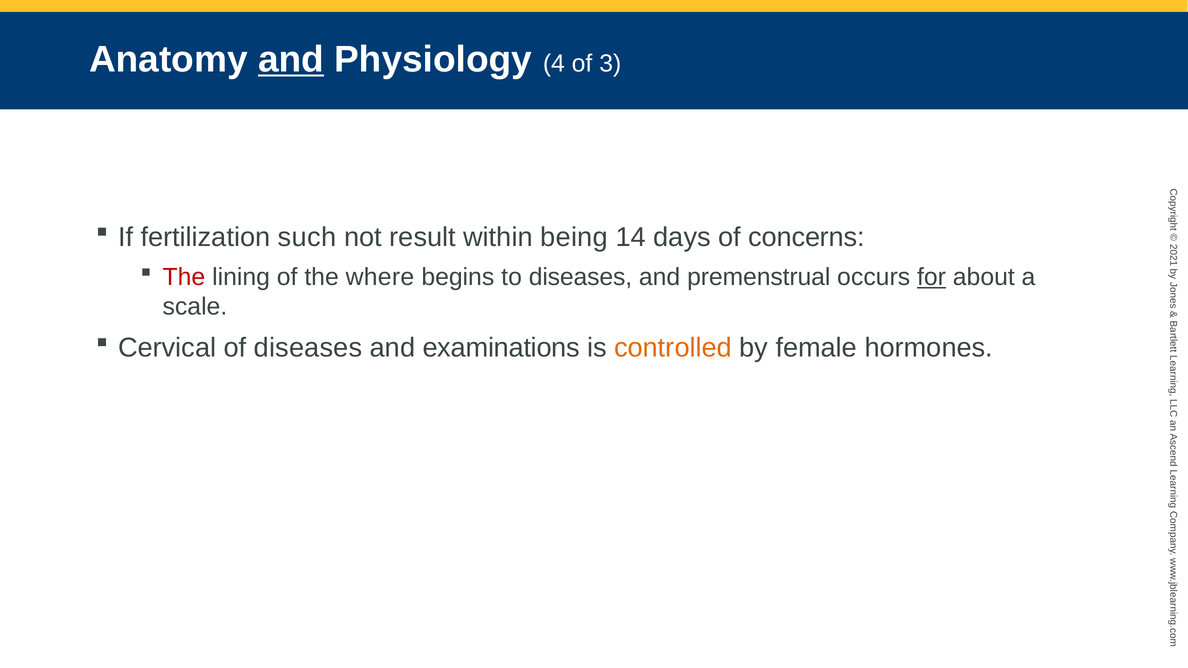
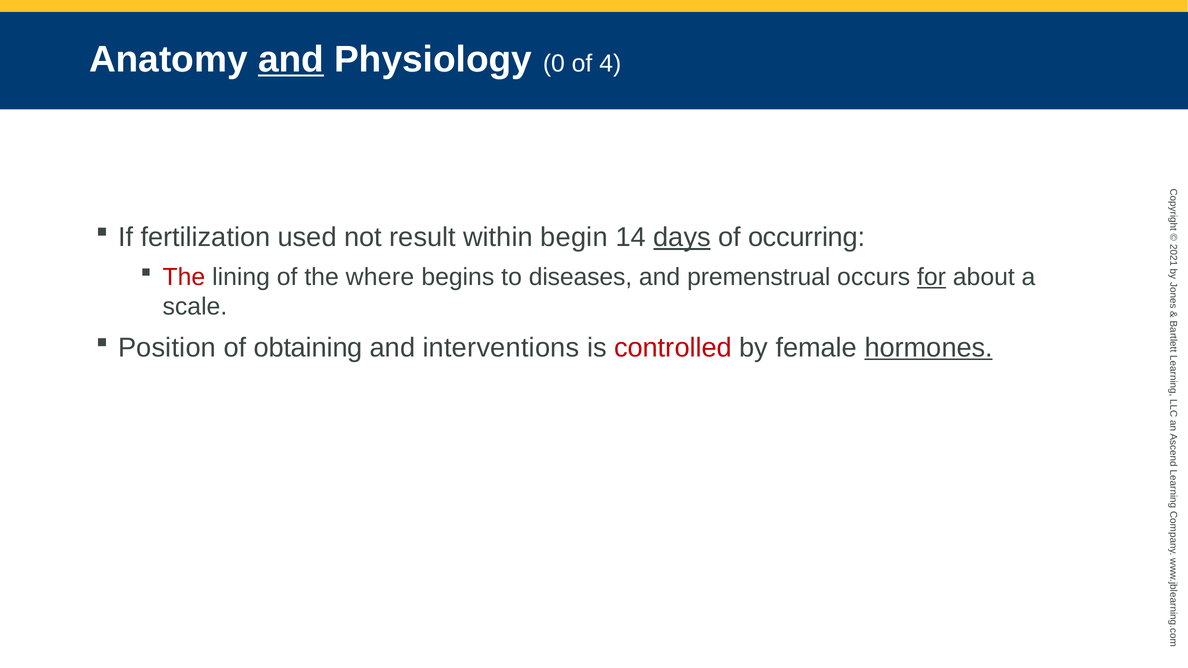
Physiology 4: 4 -> 0 (554, 64)
3: 3 -> 4 (610, 64)
such: such -> used (307, 237)
being: being -> begin (574, 237)
days underline: none -> present (682, 237)
concerns: concerns -> occurring (807, 237)
Cervical: Cervical -> Position (167, 348)
of diseases: diseases -> obtaining (308, 348)
examinations: examinations -> interventions (501, 348)
controlled colour: orange -> red (673, 348)
hormones underline: none -> present (929, 348)
